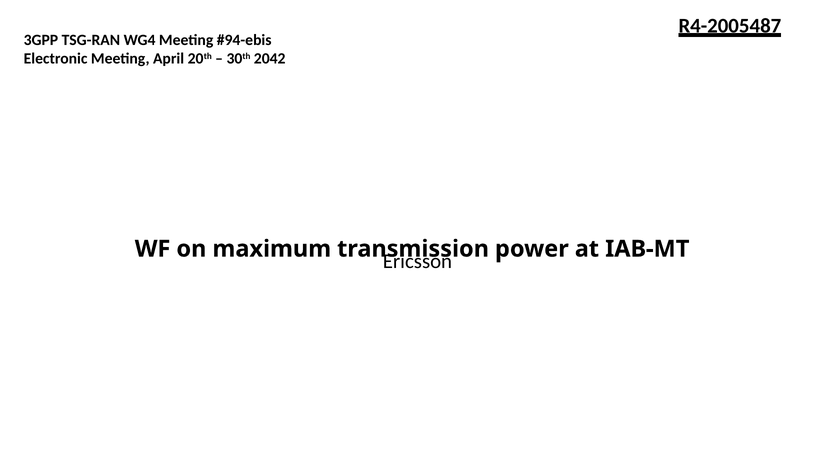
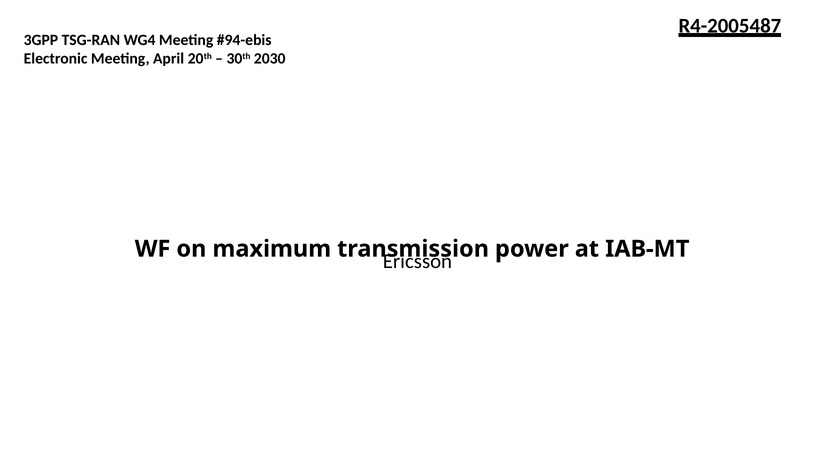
2042: 2042 -> 2030 (270, 59)
